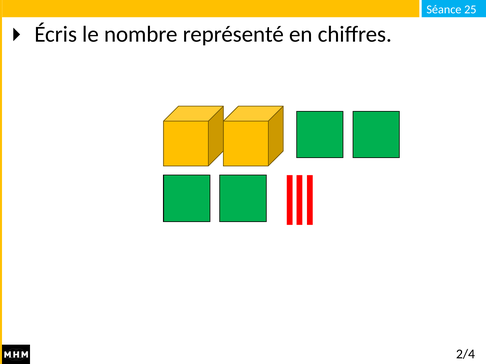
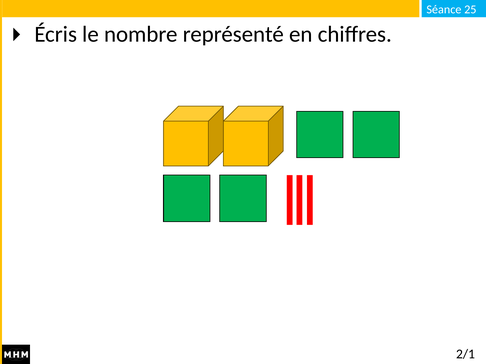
2/4: 2/4 -> 2/1 (466, 355)
